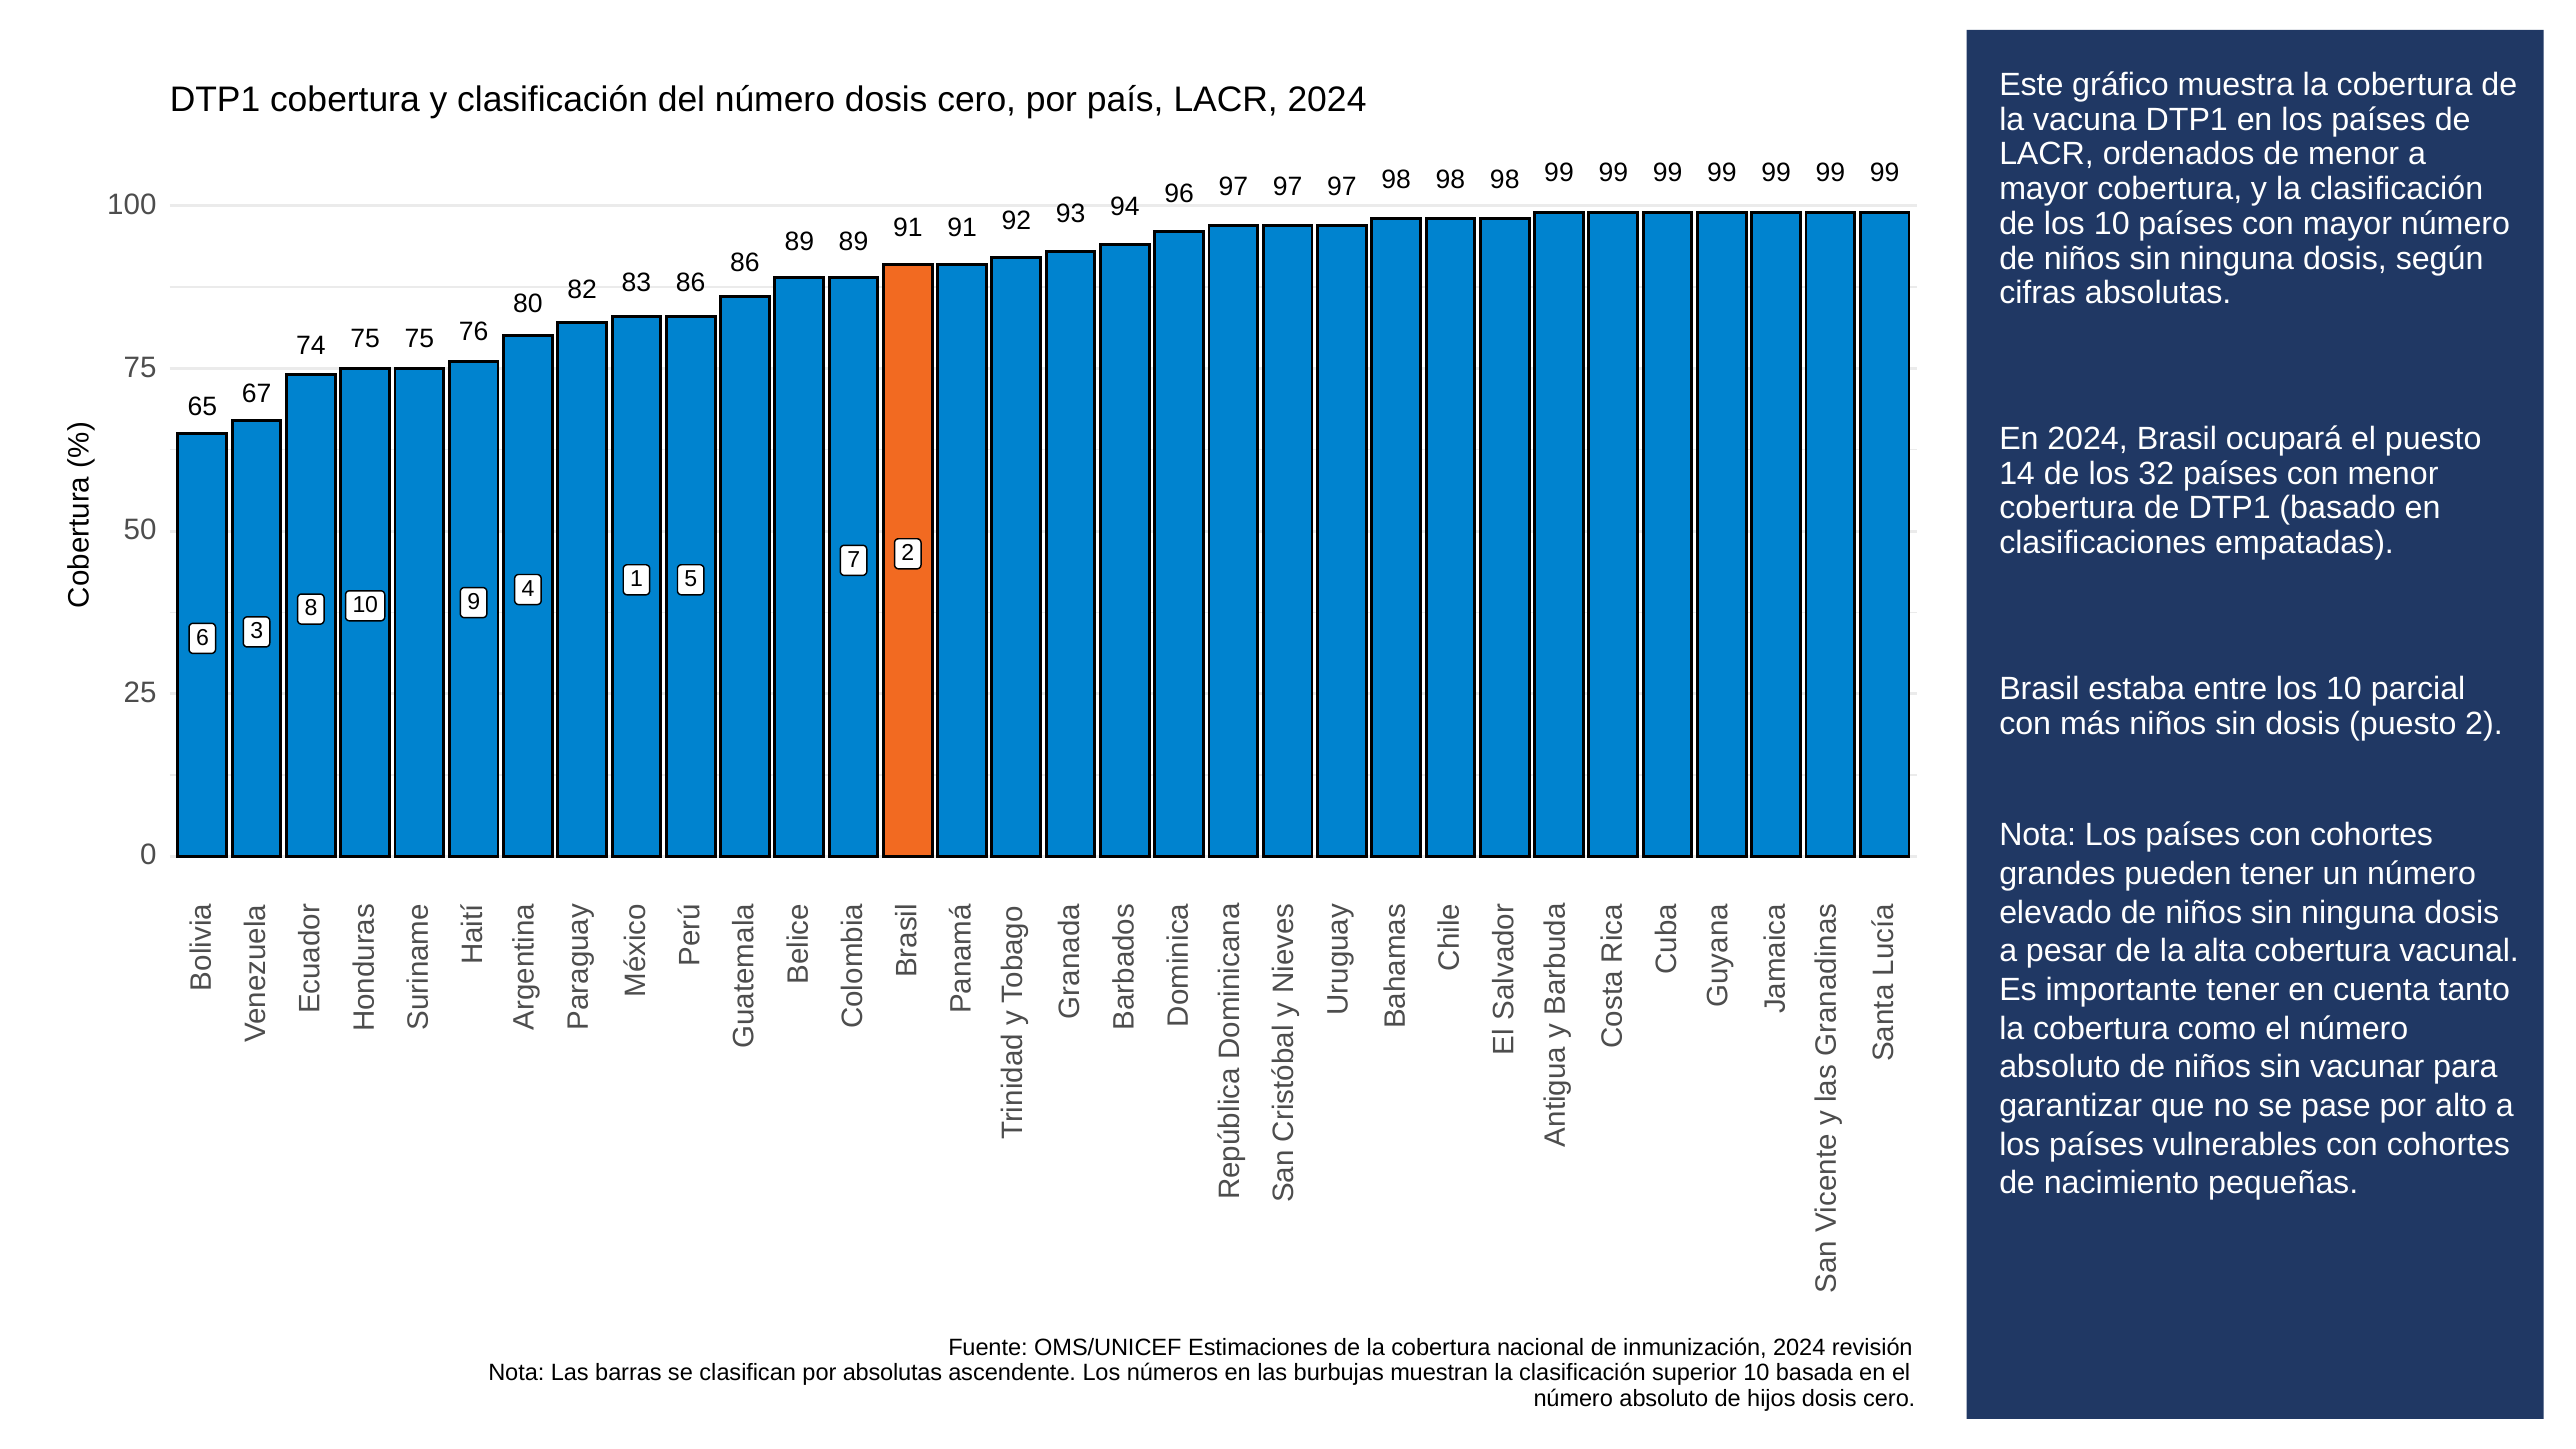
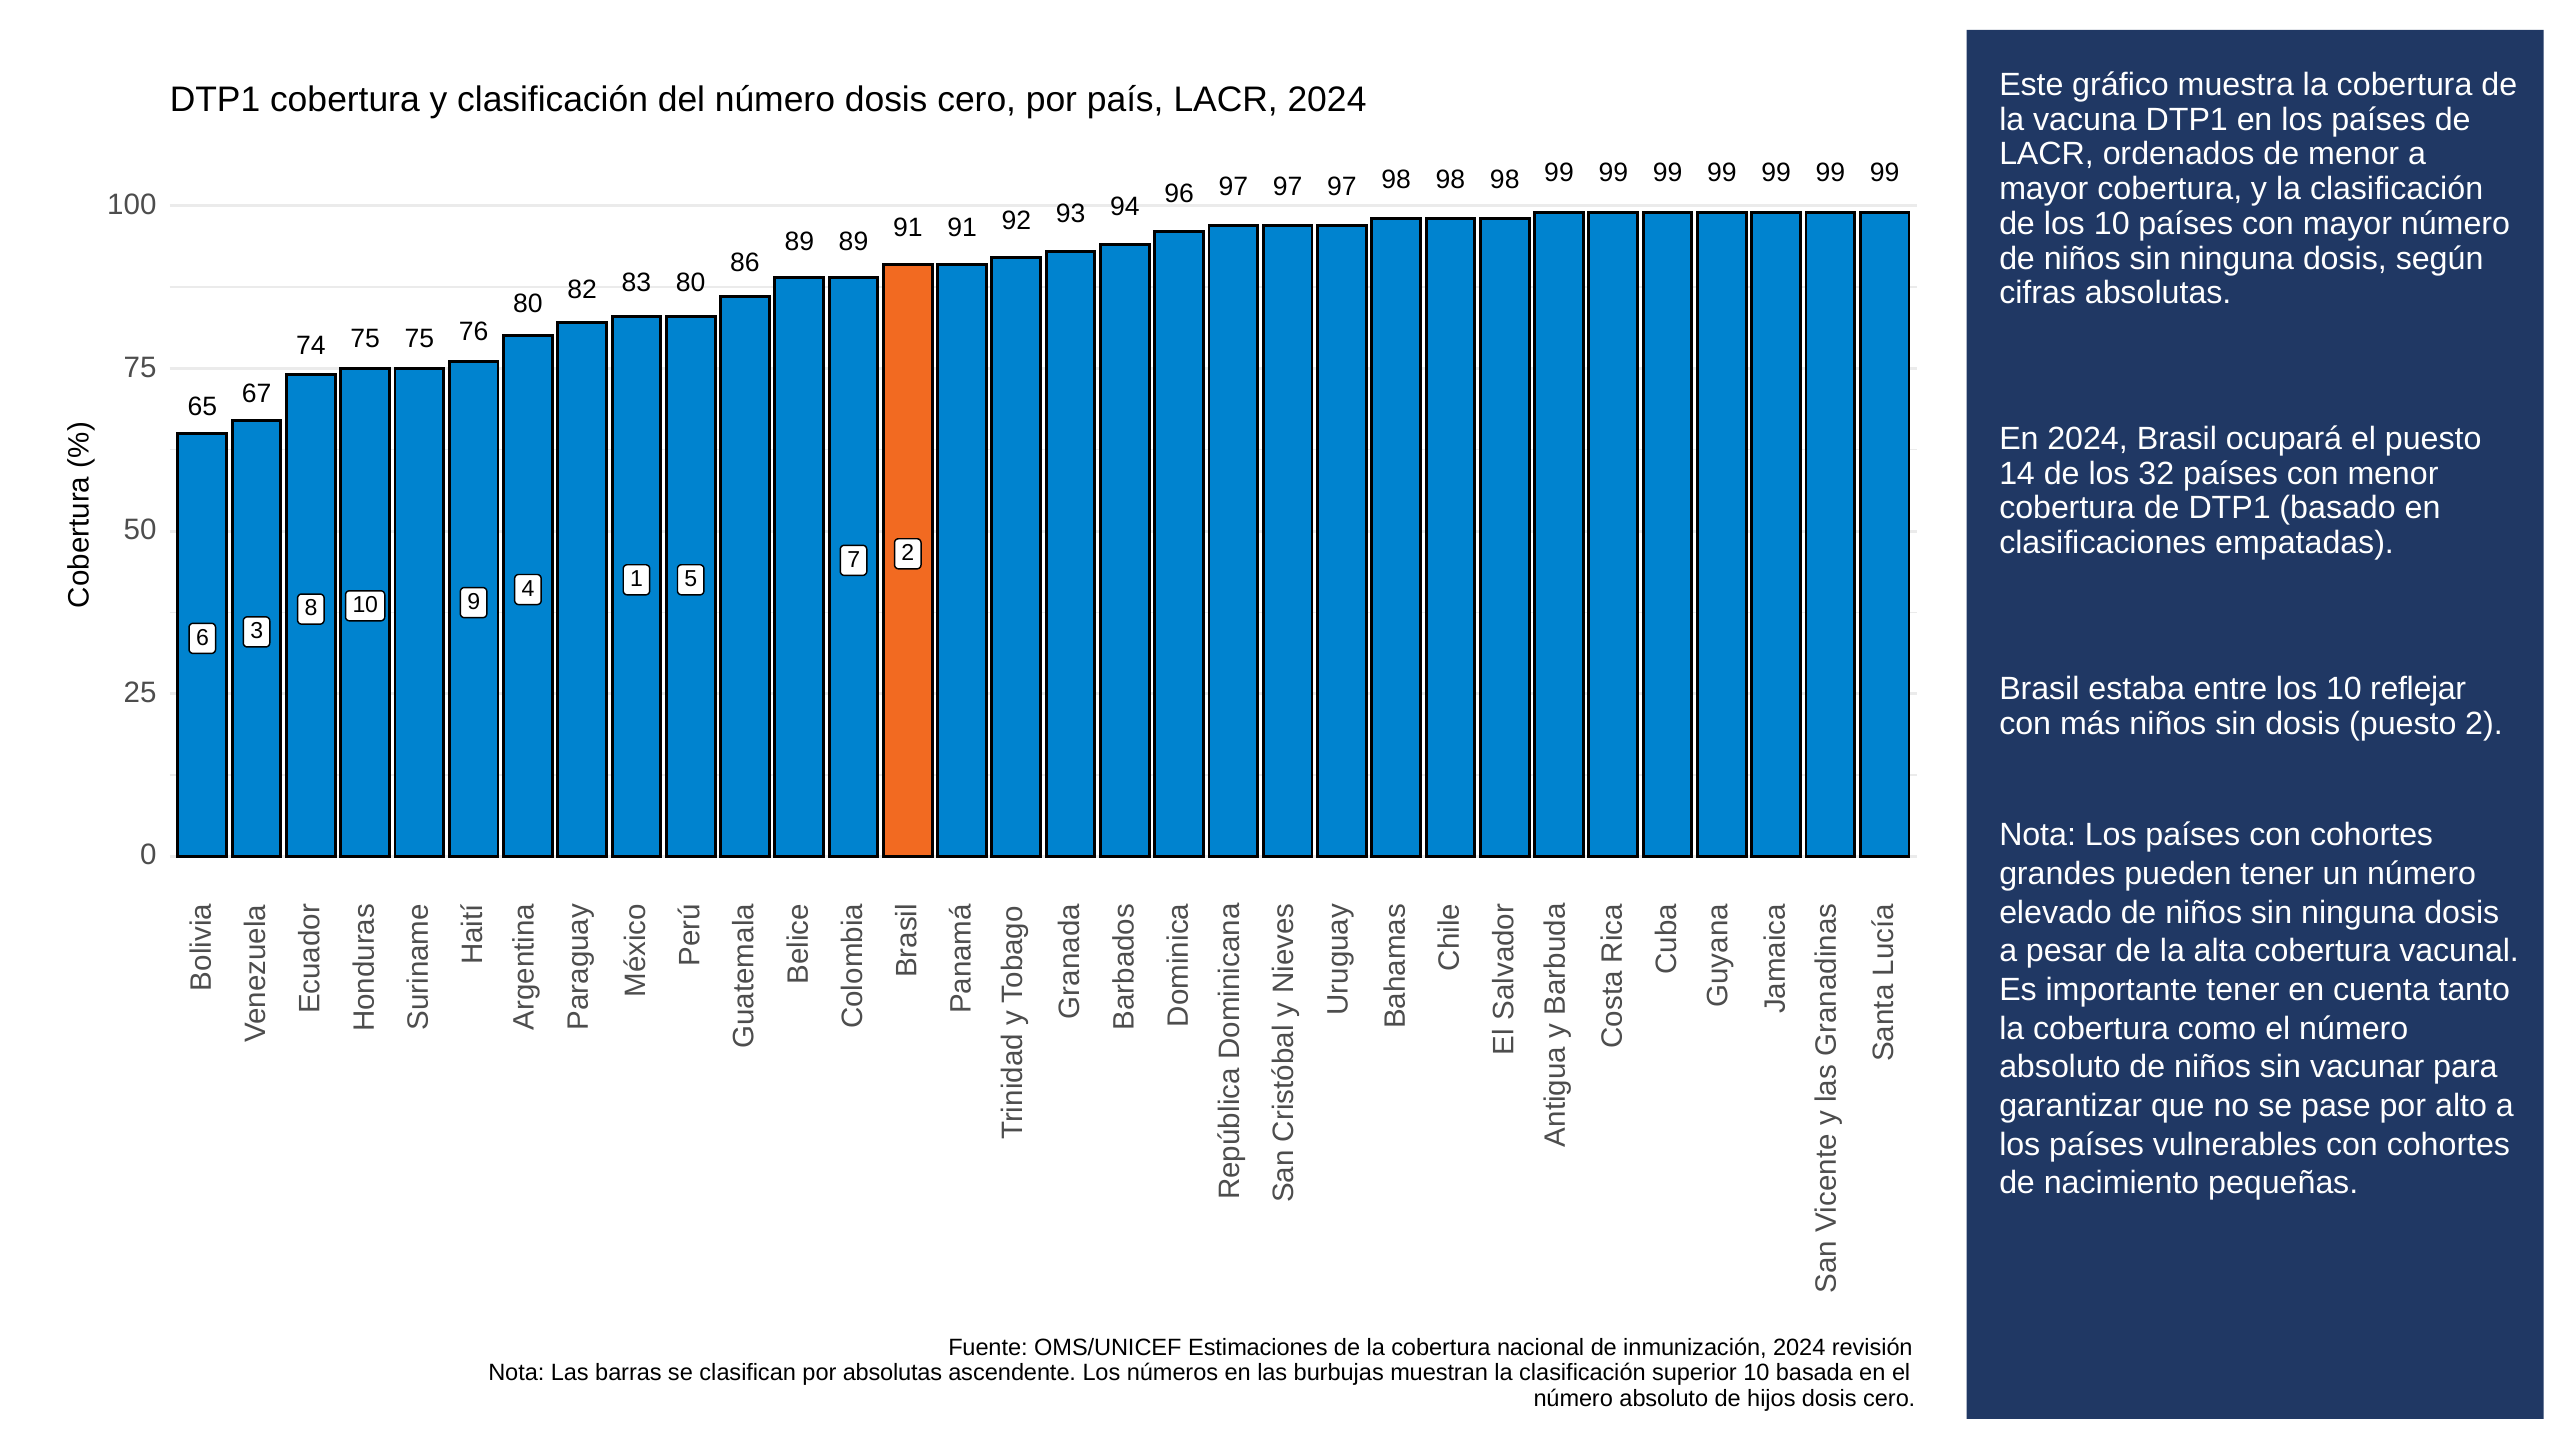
83 86: 86 -> 80 (691, 283)
parcial: parcial -> reflejar (2418, 689)
